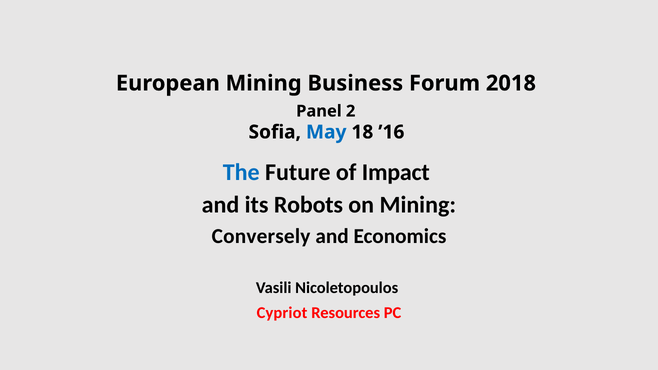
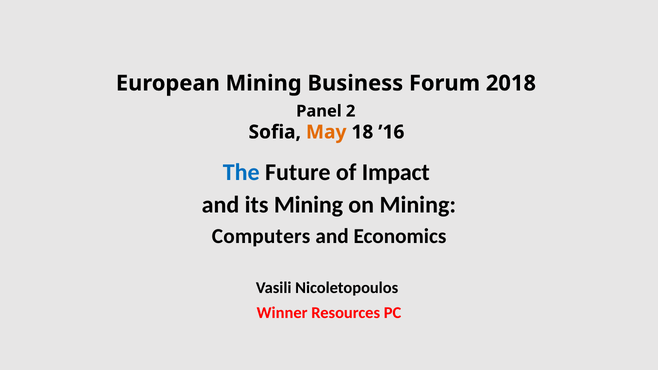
May colour: blue -> orange (326, 132)
its Robots: Robots -> Mining (308, 205)
Conversely: Conversely -> Computers (261, 236)
Cypriot: Cypriot -> Winner (282, 313)
